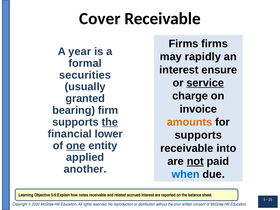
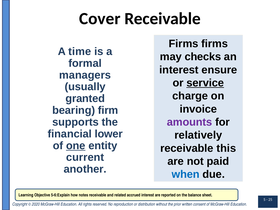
year: year -> time (80, 52)
rapidly: rapidly -> checks (203, 57)
securities: securities -> managers (85, 75)
the underline: present -> none (110, 122)
amounts colour: orange -> purple (190, 122)
supports: supports -> relatively (198, 135)
into: into -> this (226, 148)
applied: applied -> current (85, 157)
not underline: present -> none (195, 161)
